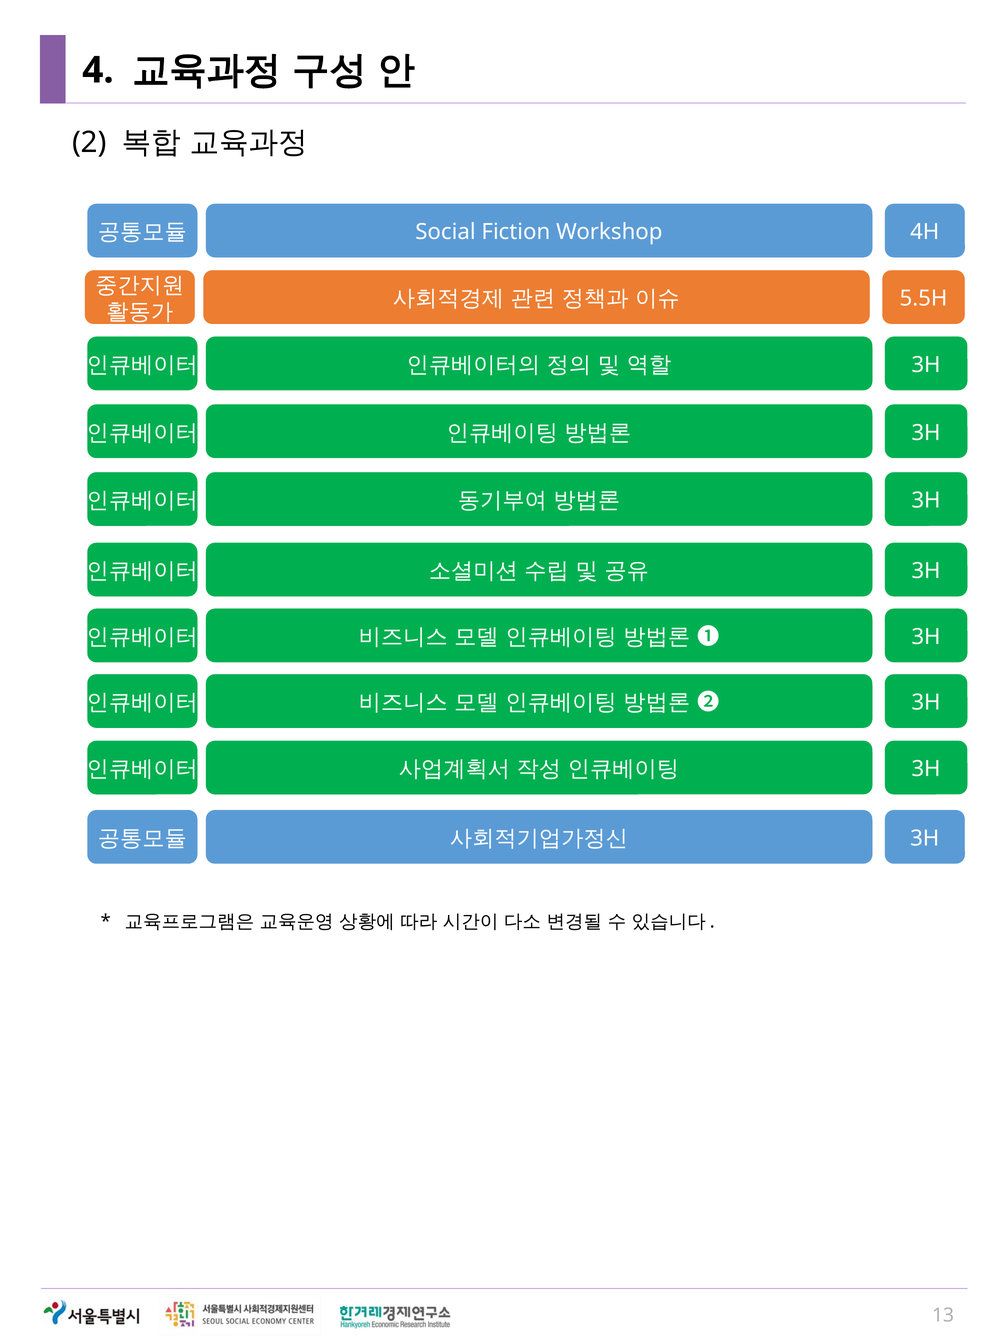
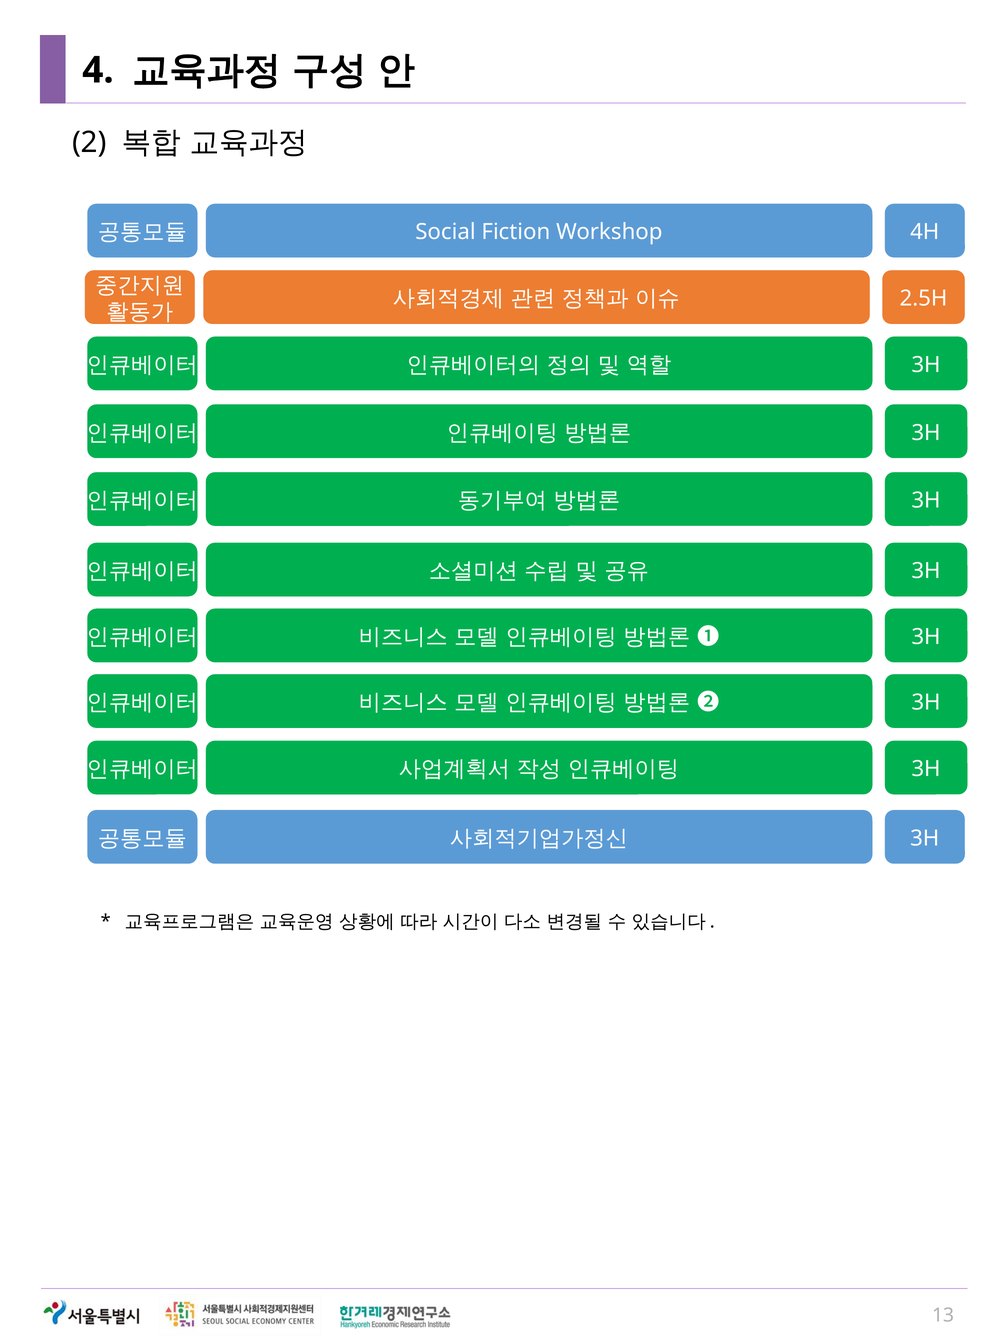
5.5H: 5.5H -> 2.5H (923, 299)
